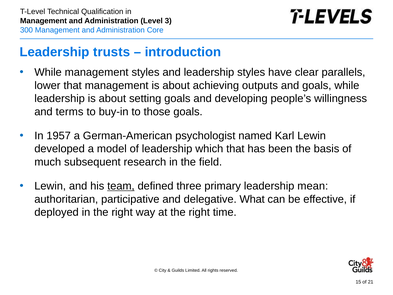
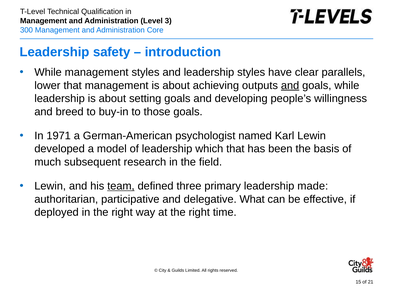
trusts: trusts -> safety (112, 52)
and underline: none -> present (290, 85)
terms: terms -> breed (70, 112)
1957: 1957 -> 1971 (59, 136)
mean: mean -> made (313, 186)
